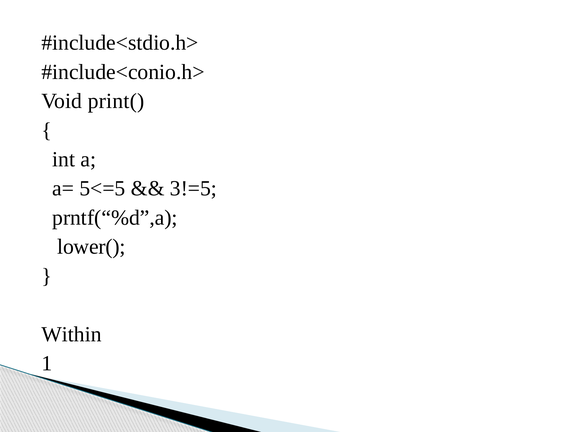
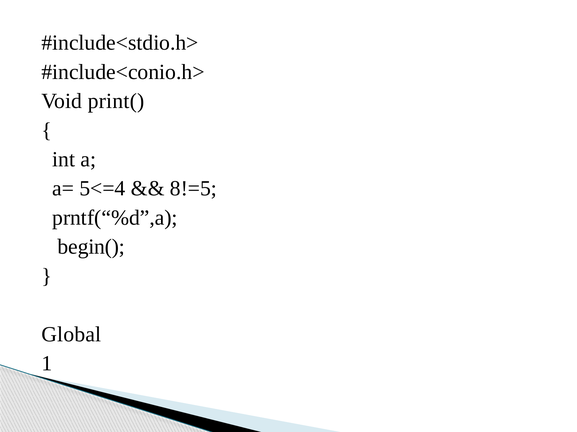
5<=5: 5<=5 -> 5<=4 (102, 189)
3!=5: 3!=5 -> 8!=5 (193, 189)
lower(: lower( -> begin( (91, 247)
Within: Within -> Global (71, 335)
